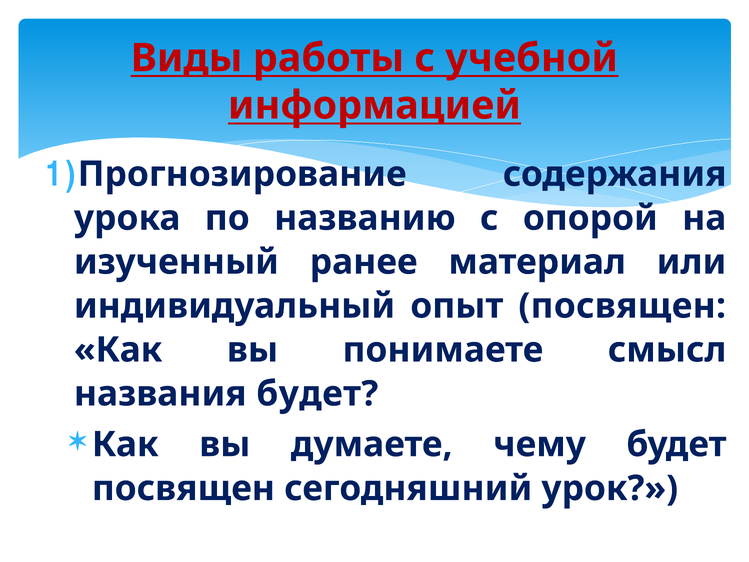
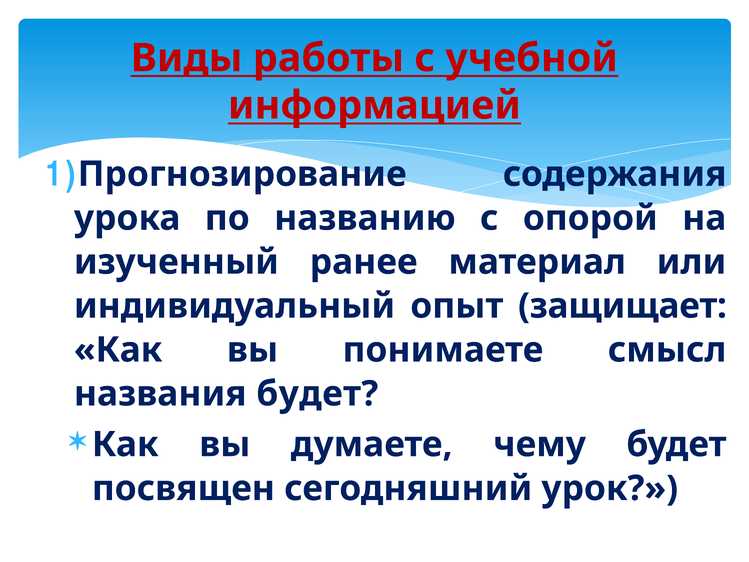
опыт посвящен: посвящен -> защищает (622, 306)
